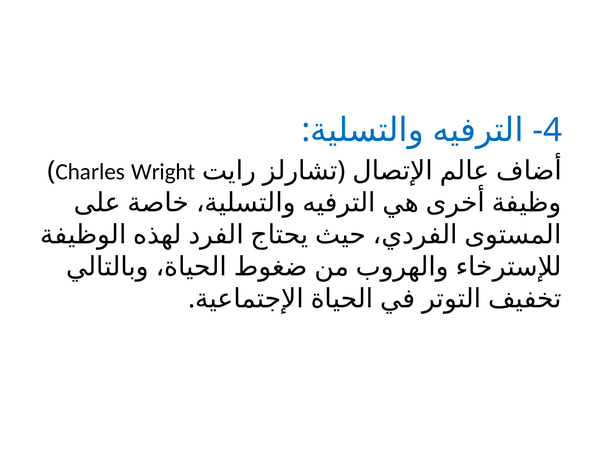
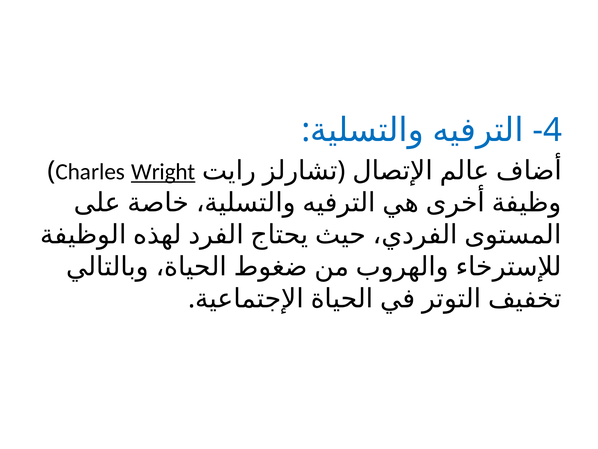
Wright underline: none -> present (163, 172)
